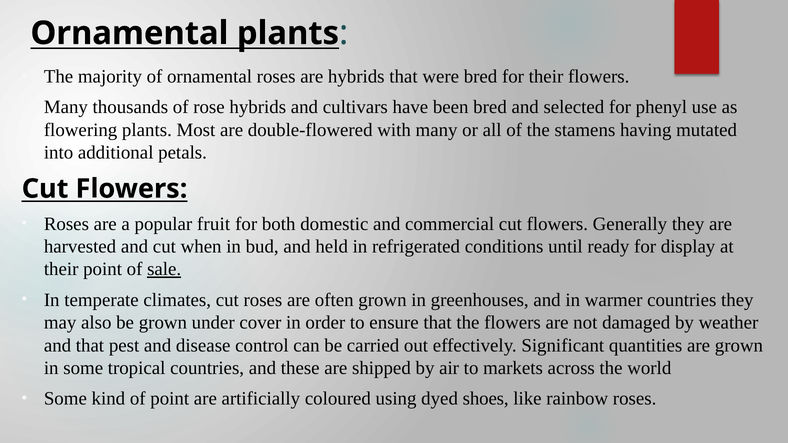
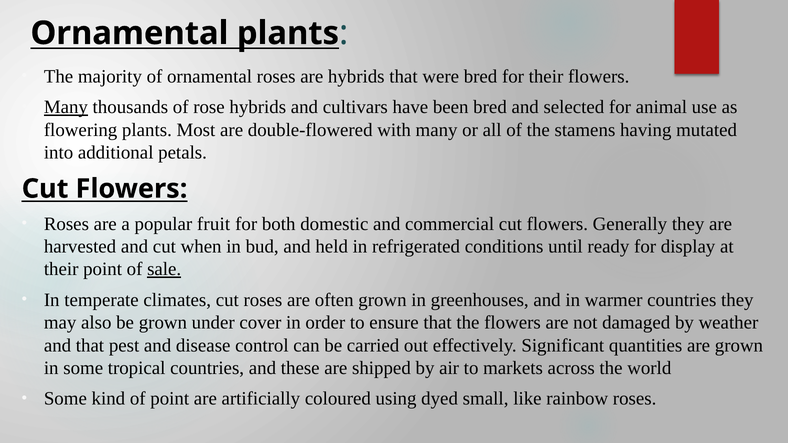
Many underline: none -> present (66, 107)
phenyl: phenyl -> animal (661, 107)
shoes: shoes -> small (486, 399)
